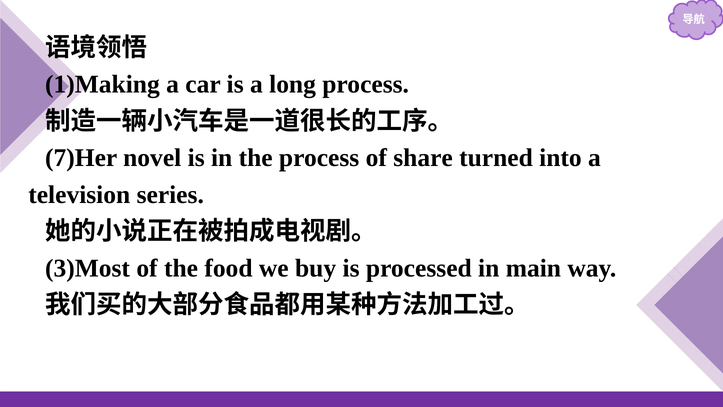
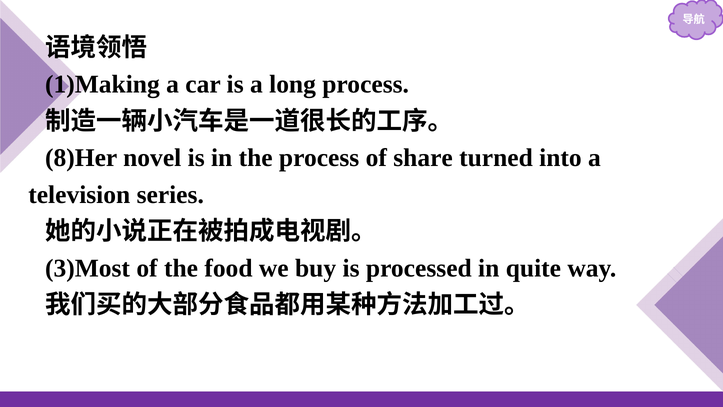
7)Her: 7)Her -> 8)Her (81, 158)
main: main -> quite (533, 268)
